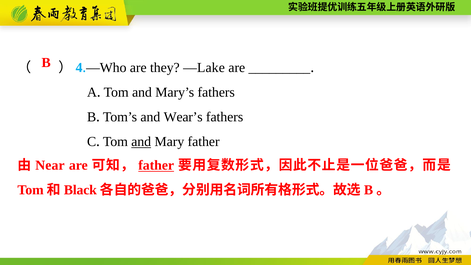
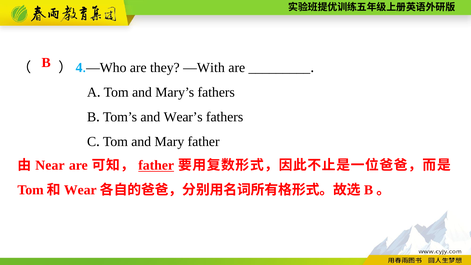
—Lake: —Lake -> —With (204, 68)
and underline: present -> none (141, 142)
Black: Black -> Wear (80, 190)
